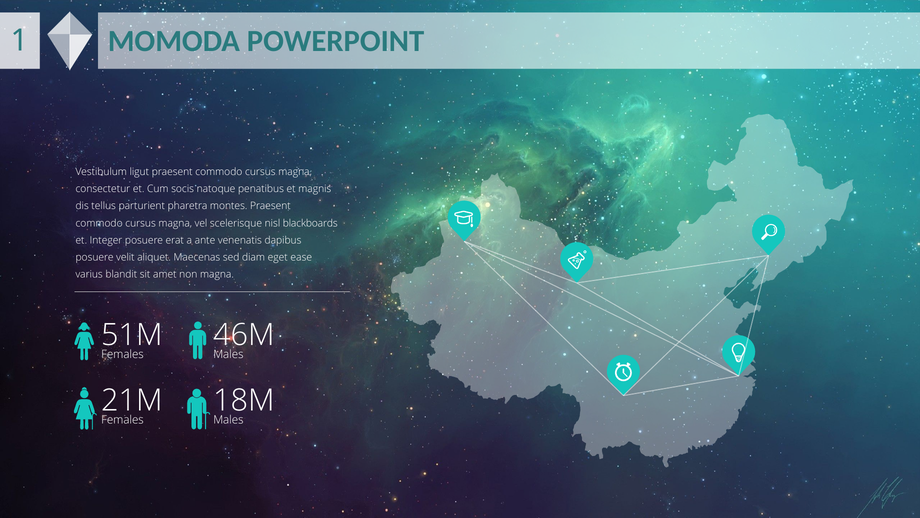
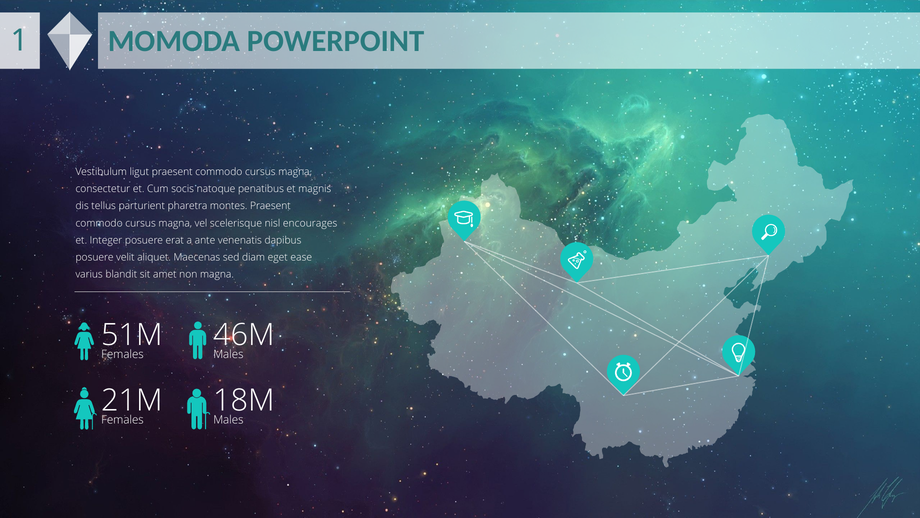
blackboards: blackboards -> encourages (310, 223)
